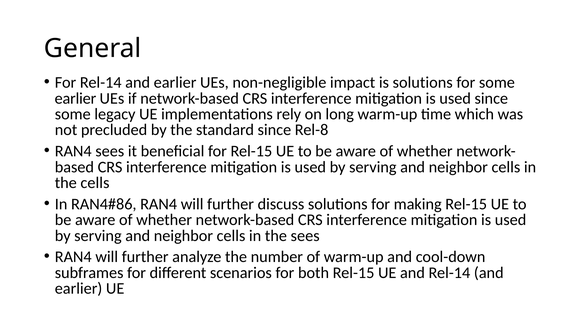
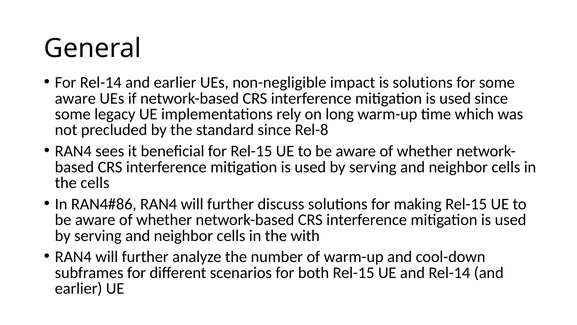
earlier: earlier -> aware (75, 98)
the sees: sees -> with (305, 235)
